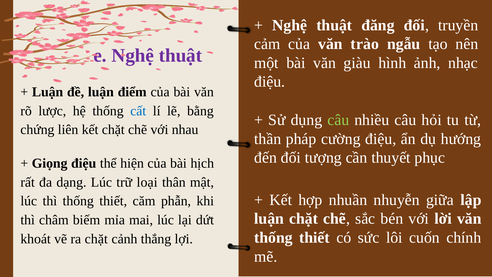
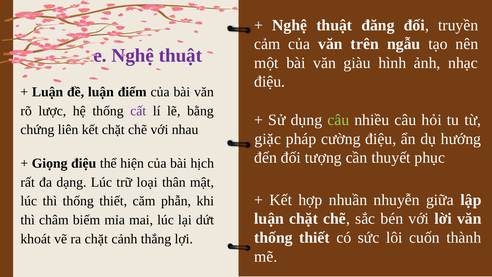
trào: trào -> trên (365, 44)
cất colour: blue -> purple (138, 111)
thần: thần -> giặc (268, 139)
chính: chính -> thành (464, 237)
